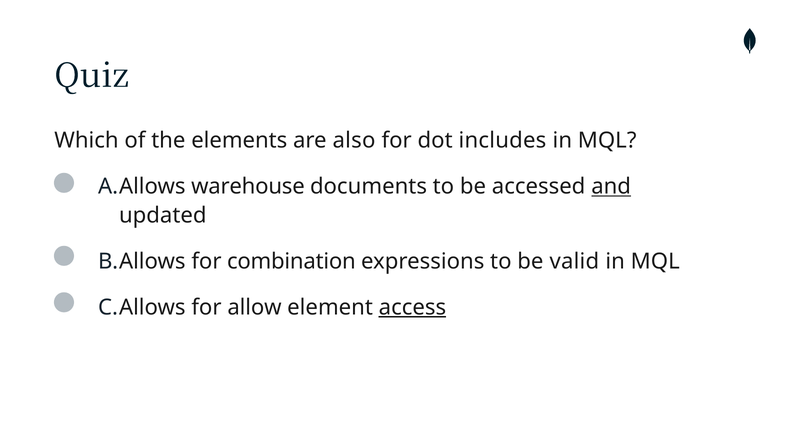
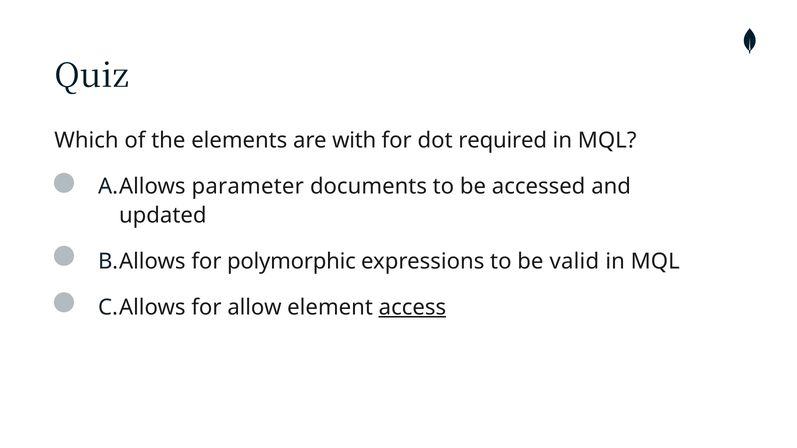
also: also -> with (354, 141)
includes: includes -> required (503, 141)
warehouse: warehouse -> parameter (248, 187)
and underline: present -> none (611, 187)
combination: combination -> polymorphic (291, 262)
